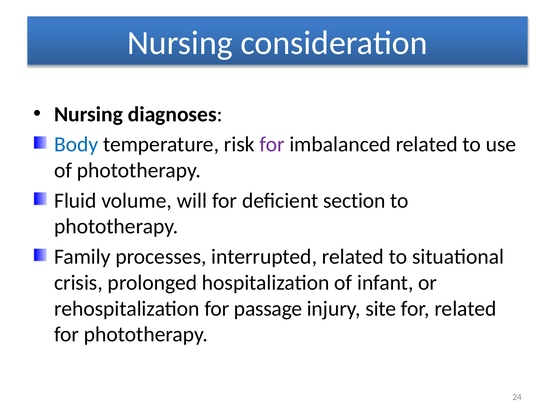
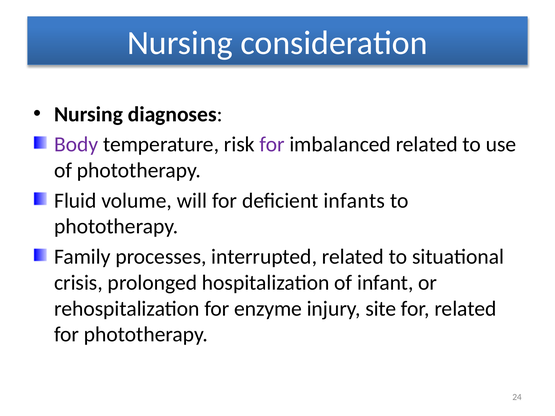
Body colour: blue -> purple (76, 145)
section: section -> infants (354, 201)
passage: passage -> enzyme (268, 309)
